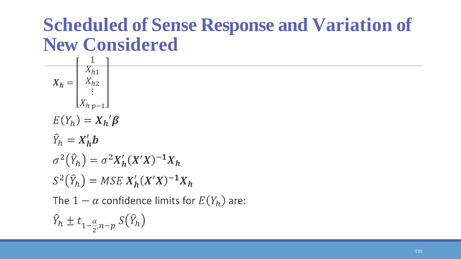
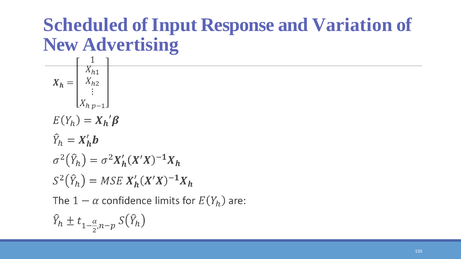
Sense: Sense -> Input (174, 25)
Considered: Considered -> Advertising (131, 44)
